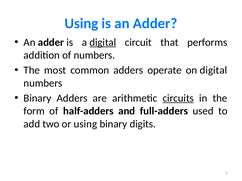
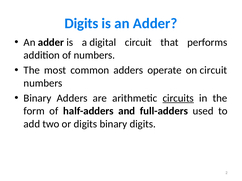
Using: Using -> Digits (81, 23)
digital underline: present -> none (103, 42)
on digital: digital -> circuit (213, 70)
or using: using -> digits (85, 124)
